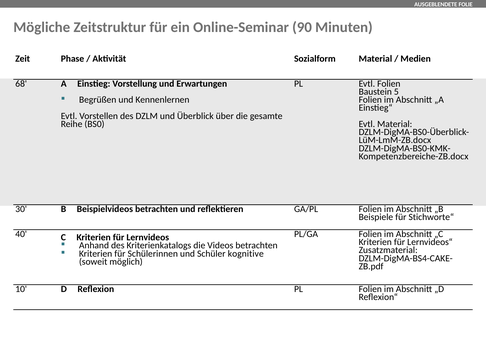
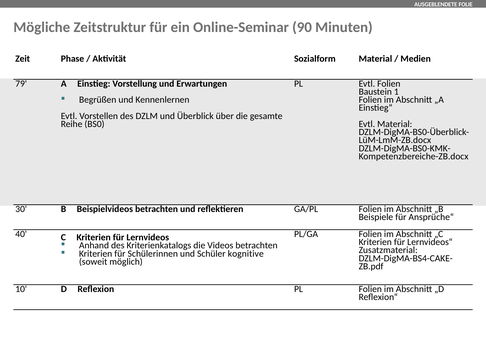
68: 68 -> 79 (21, 84)
5: 5 -> 1 (396, 92)
Stichworte“: Stichworte“ -> Ansprüche“ (431, 217)
